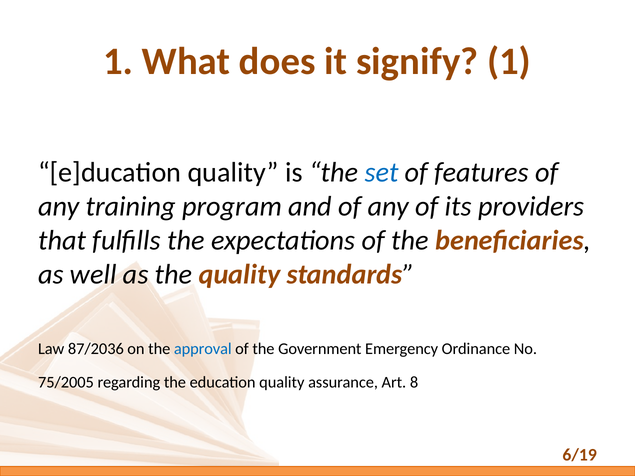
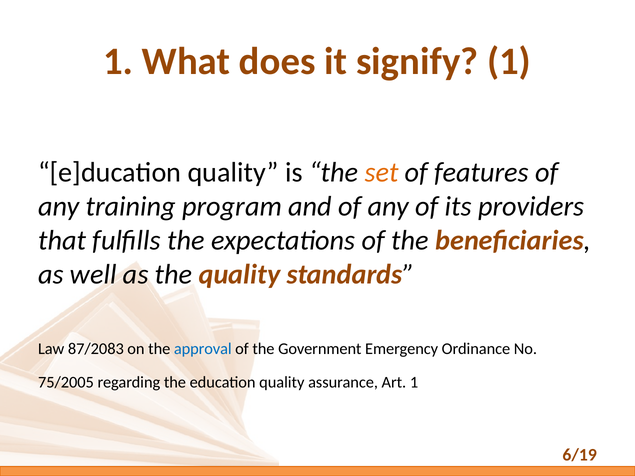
set colour: blue -> orange (382, 173)
87/2036: 87/2036 -> 87/2083 (96, 349)
Art 8: 8 -> 1 (414, 383)
